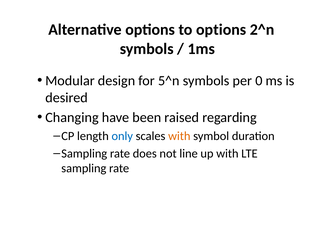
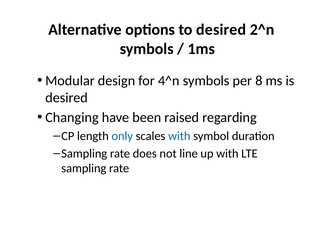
to options: options -> desired (221, 30)
5^n: 5^n -> 4^n (169, 81)
0: 0 -> 8 (259, 81)
with colour: orange -> blue (179, 136)
